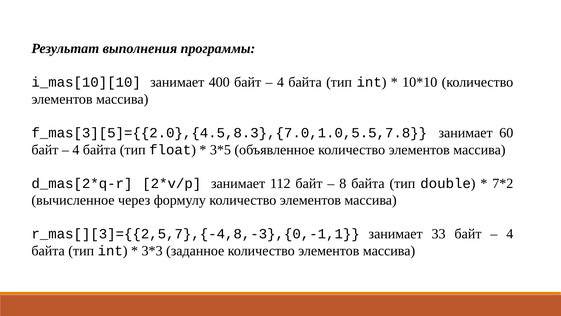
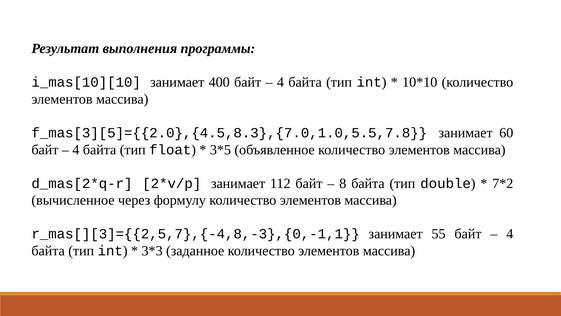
33: 33 -> 55 (439, 234)
